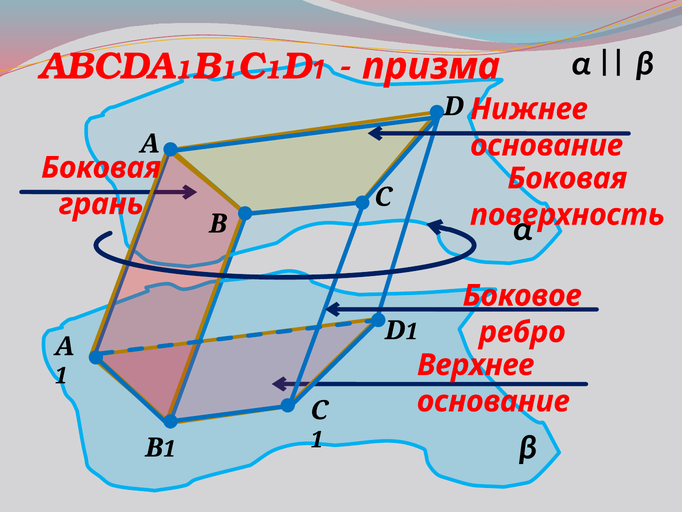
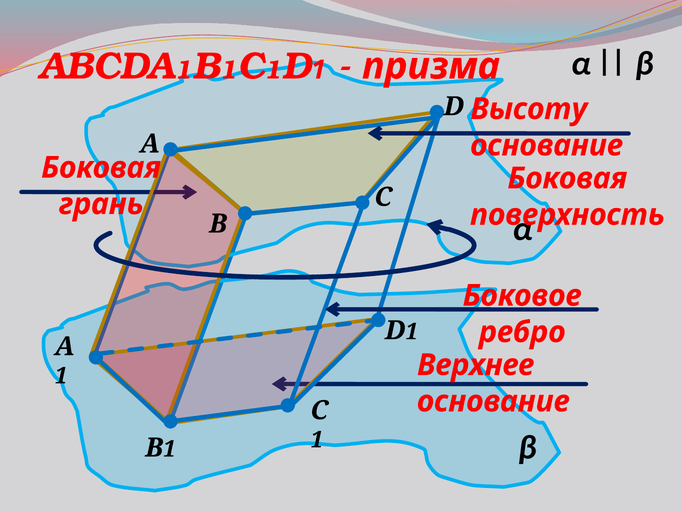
Нижнее: Нижнее -> Высоту (529, 109)
